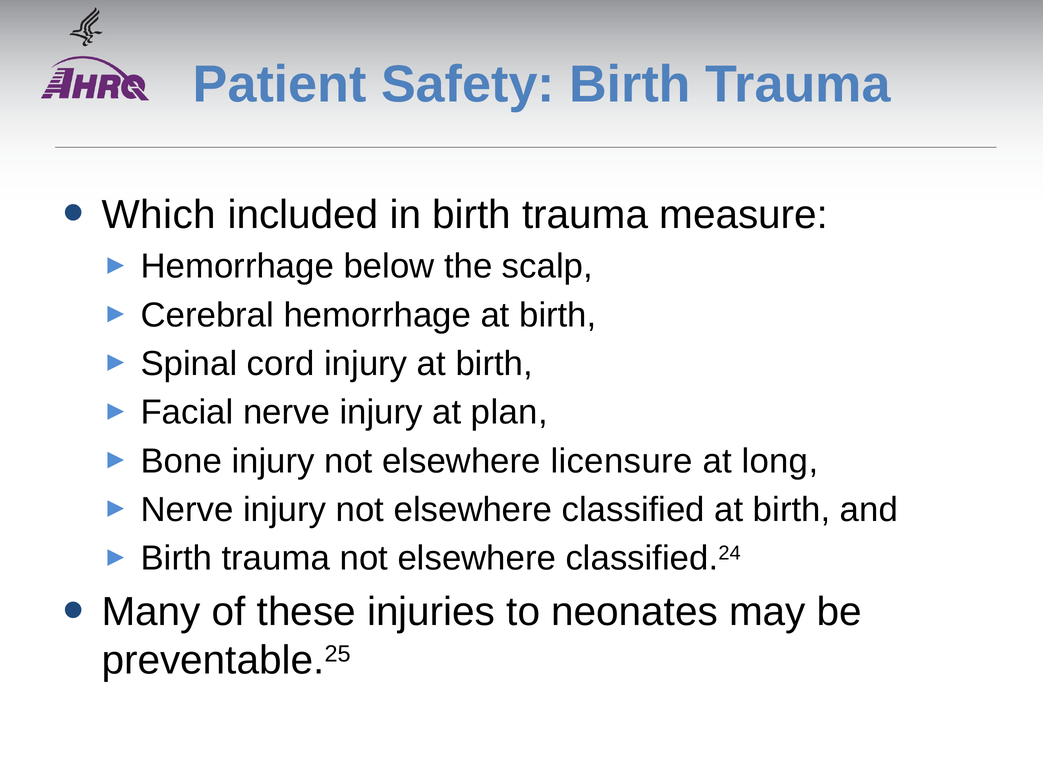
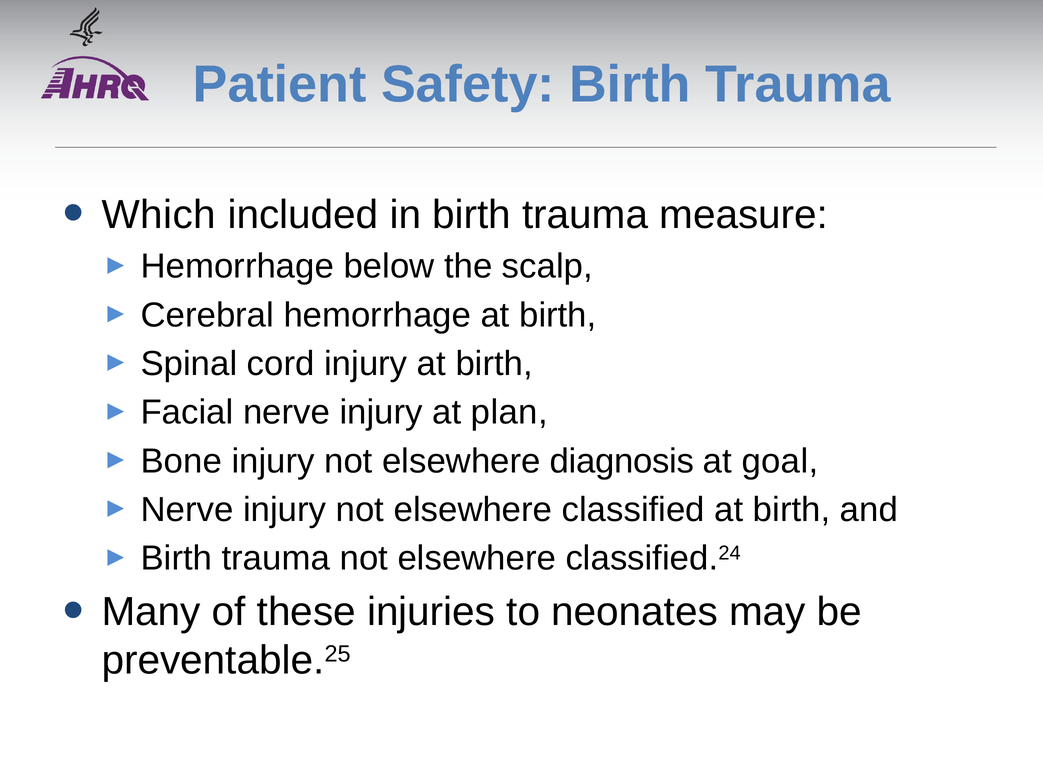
licensure: licensure -> diagnosis (622, 461)
long: long -> goal (780, 461)
